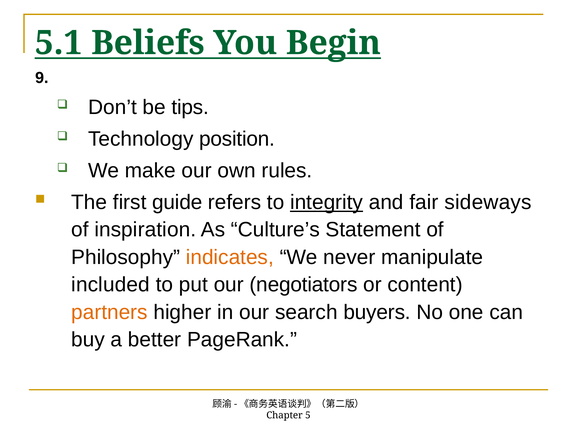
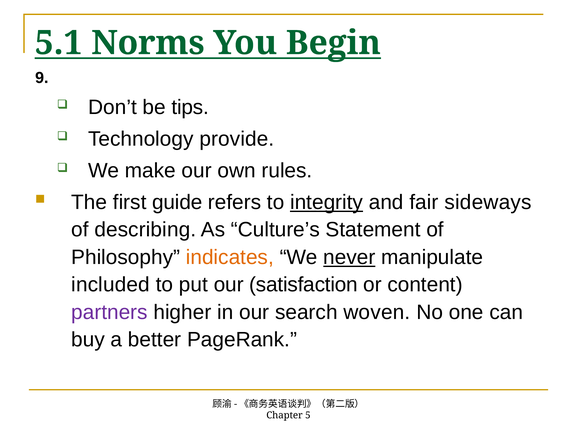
Beliefs: Beliefs -> Norms (148, 43)
position: position -> provide (237, 139)
inspiration: inspiration -> describing (145, 230)
never underline: none -> present (349, 257)
negotiators: negotiators -> satisfaction (304, 285)
partners colour: orange -> purple (109, 312)
buyers: buyers -> woven (377, 312)
